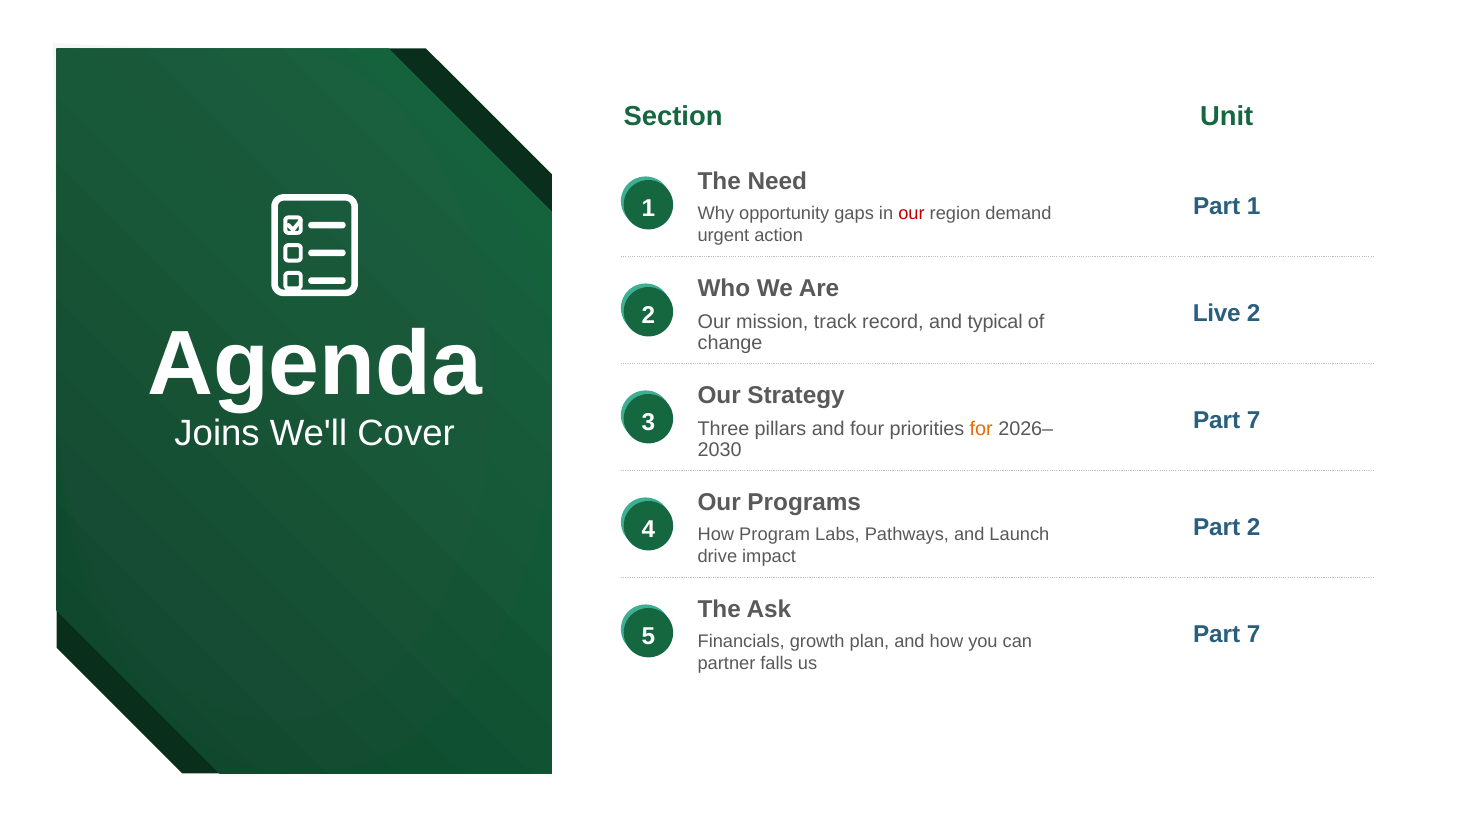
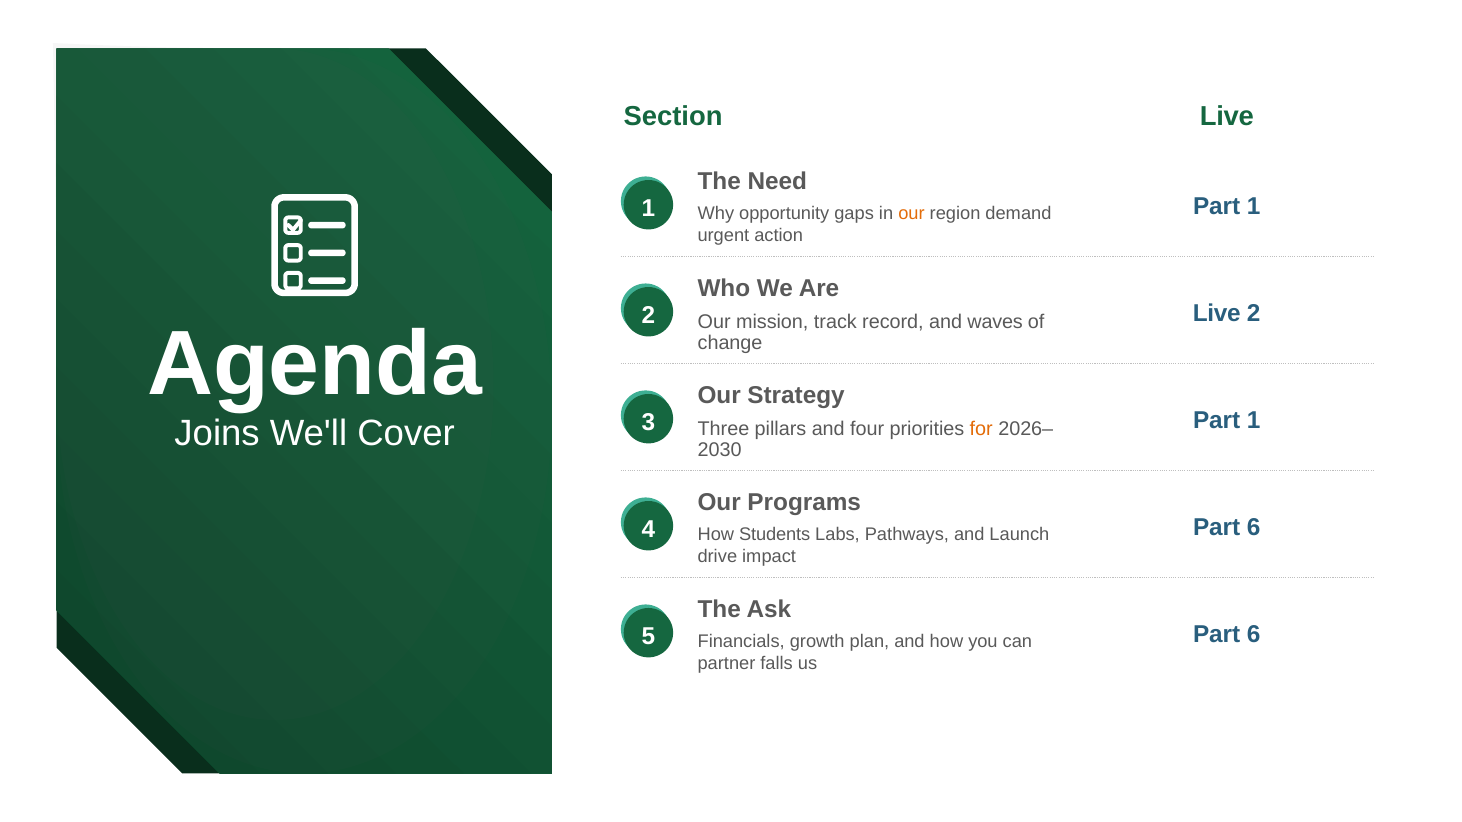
Section Unit: Unit -> Live (1227, 117)
our colour: red -> orange (911, 214)
typical: typical -> waves (995, 322)
7: 7 -> 1 (1254, 420)
2: 2 -> 6 (1254, 527)
Program: Program -> Students (775, 535)
7: 7 -> 6 (1254, 634)
